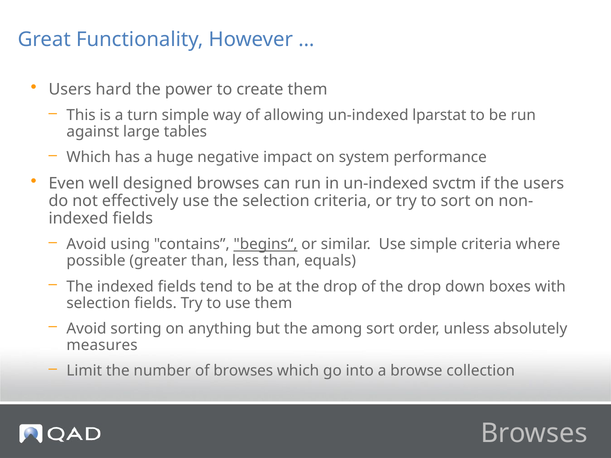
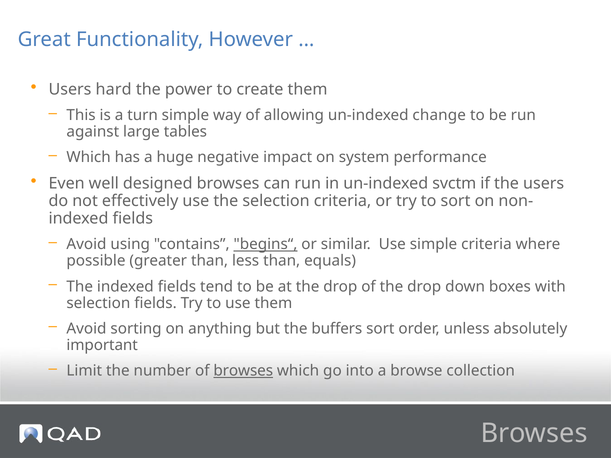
lparstat: lparstat -> change (439, 115)
among: among -> buffers (337, 329)
measures: measures -> important (102, 345)
browses underline: none -> present (243, 371)
